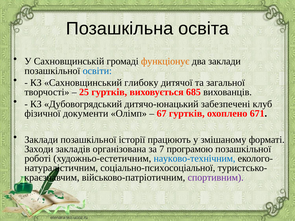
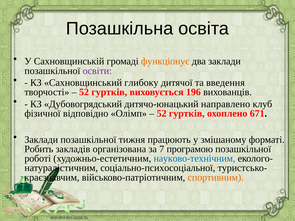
освіти colour: blue -> purple (97, 71)
загальної: загальної -> введення (225, 83)
25: 25 -> 52 (84, 92)
685: 685 -> 196 (193, 92)
забезпечені: забезпечені -> направлено (226, 104)
документи: документи -> відповідно (86, 114)
67: 67 -> 52 (162, 114)
історії: історії -> тижня (132, 140)
Заходи: Заходи -> Робить (39, 149)
спортивним colour: purple -> orange (216, 178)
